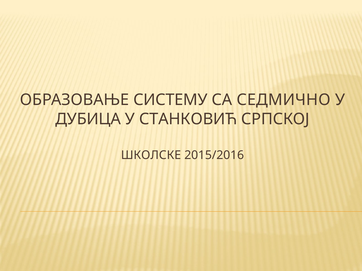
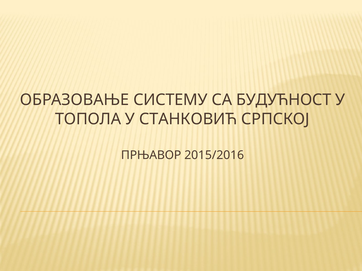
СЕДМИЧНО: СЕДМИЧНО -> БУДУЋНОСТ (284, 100)
ДУБИЦА: ДУБИЦА -> ТОПОЛА (88, 119)
ШКОЛСКЕ: ШКОЛСКЕ -> ПРЊАВОР (151, 155)
